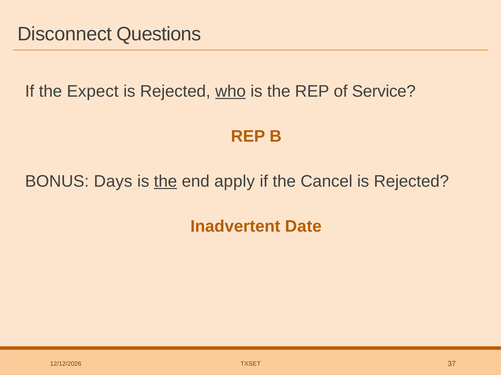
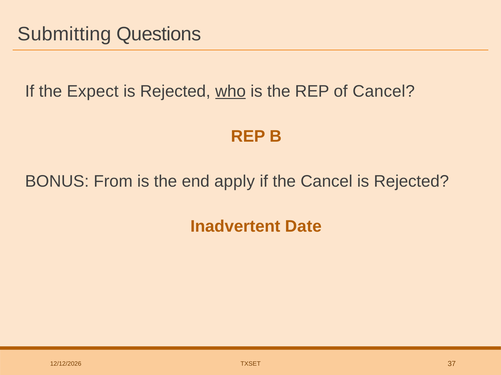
Disconnect: Disconnect -> Submitting (65, 34)
of Service: Service -> Cancel (384, 92)
Days: Days -> From (113, 182)
the underline: present -> none (166, 182)
